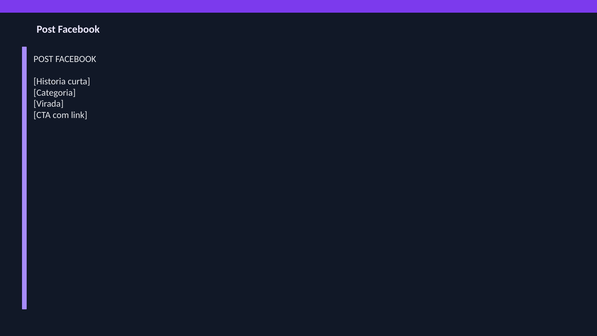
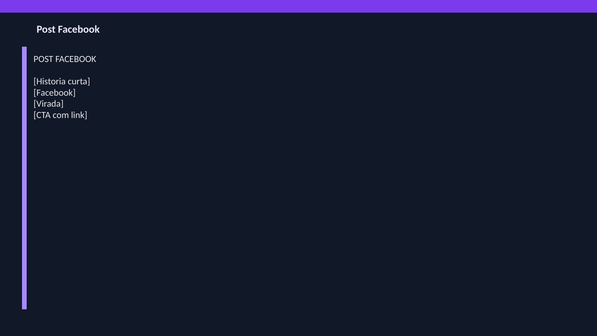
Categoria: Categoria -> Facebook (55, 93)
